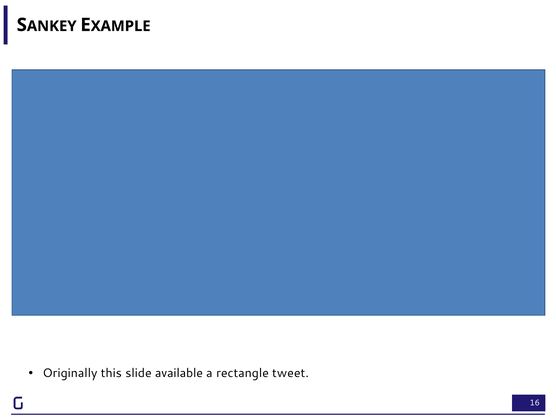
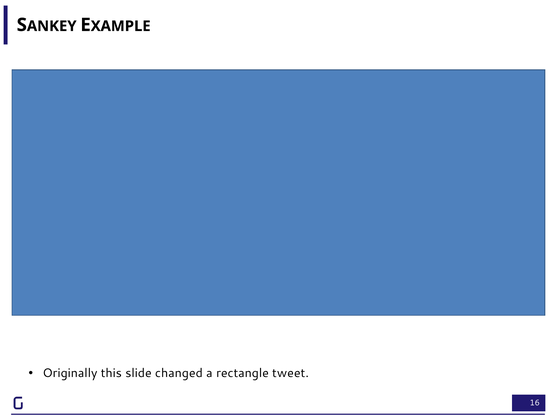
available: available -> changed (179, 373)
